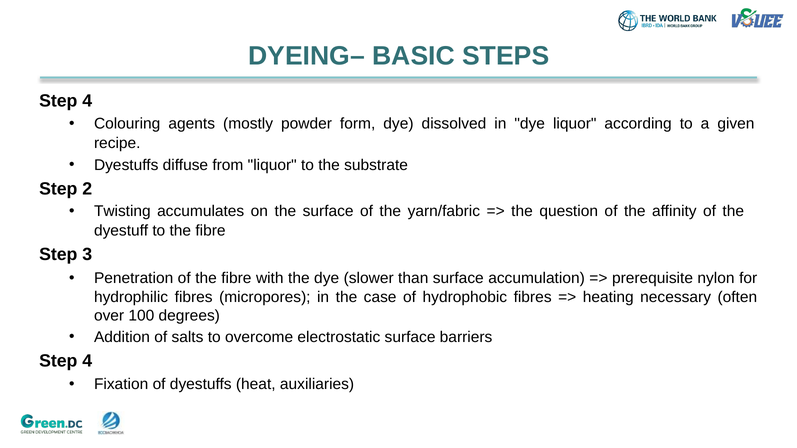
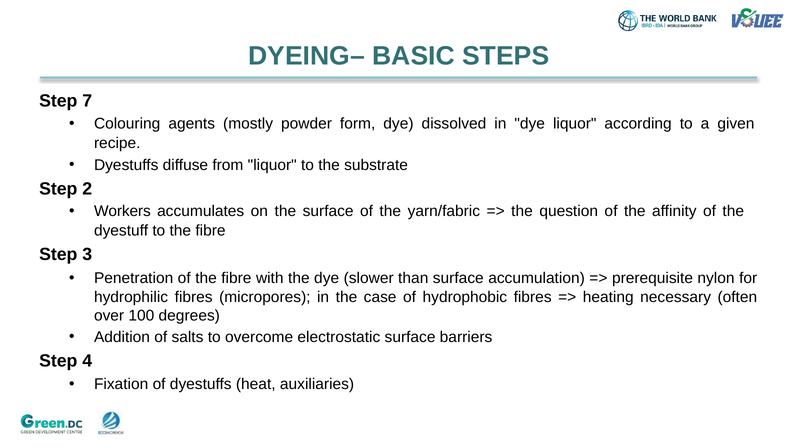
4: 4 -> 7 (87, 101)
Twisting: Twisting -> Workers (122, 211)
